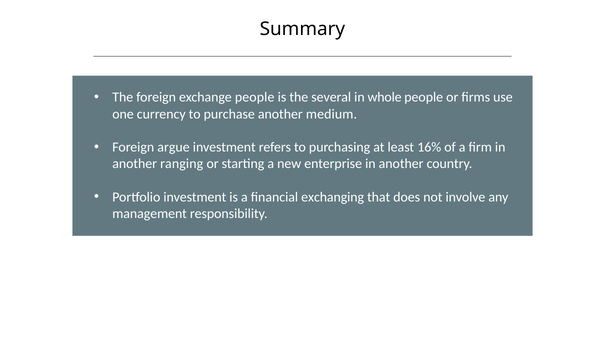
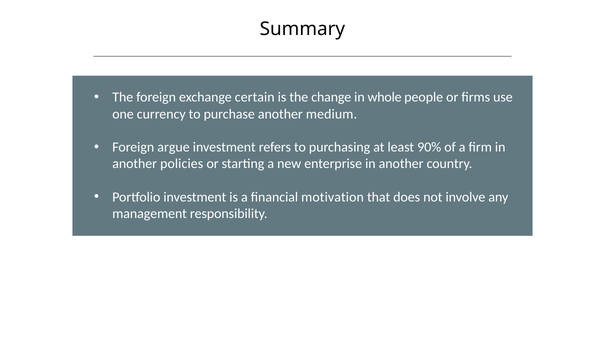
exchange people: people -> certain (255, 97)
several: several -> change (331, 97)
16%: 16% -> 90% (429, 147)
ranging: ranging -> policies (182, 164)
exchanging: exchanging -> motivation (333, 197)
